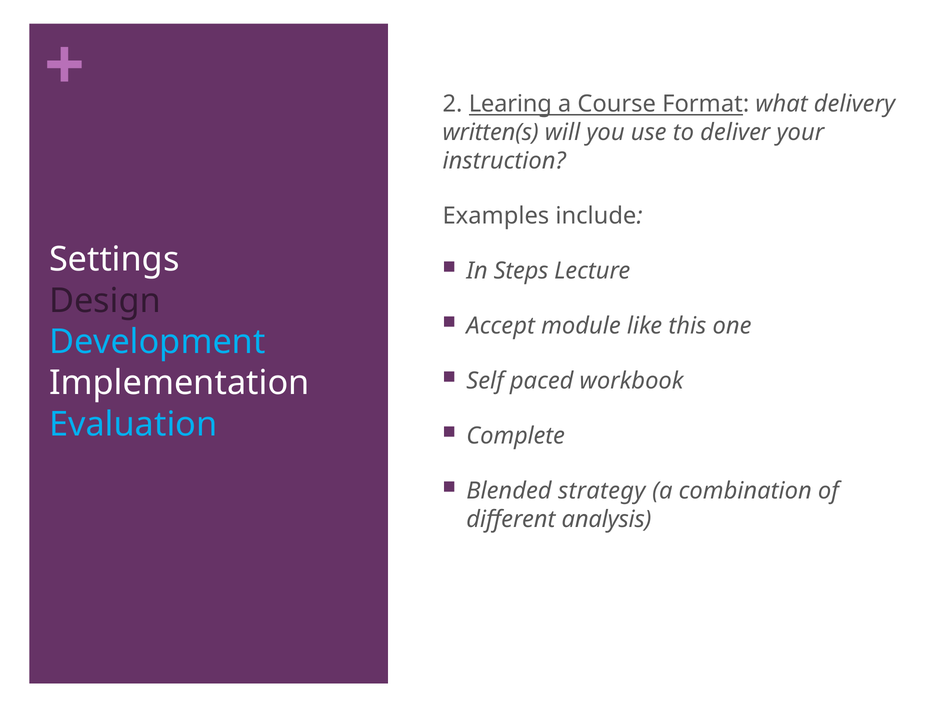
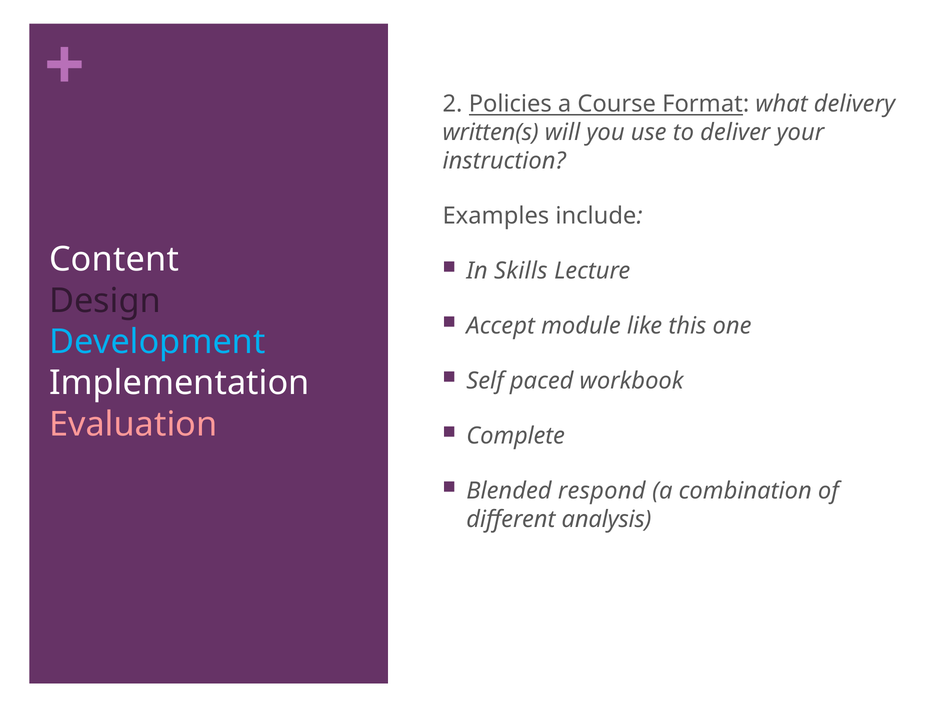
Learing: Learing -> Policies (510, 104)
Settings: Settings -> Content (114, 259)
Steps: Steps -> Skills (521, 271)
Evaluation colour: light blue -> pink (133, 424)
strategy: strategy -> respond (602, 490)
